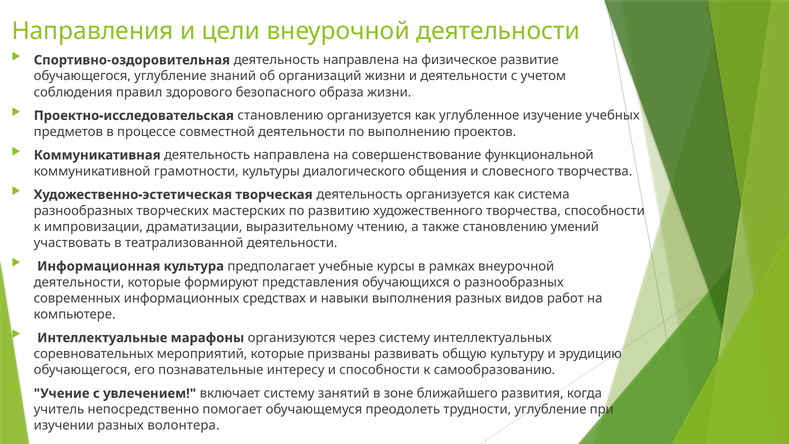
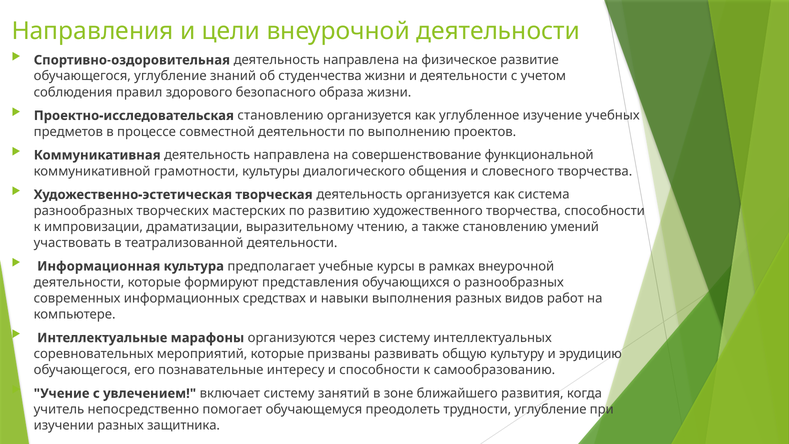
организаций: организаций -> студенчества (320, 76)
волонтера: волонтера -> защитника (184, 425)
